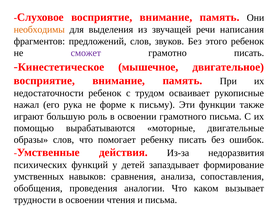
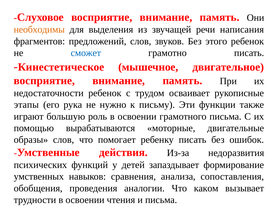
сможет colour: purple -> blue (86, 53)
нажал: нажал -> этапы (26, 105)
форме: форме -> нужно (113, 105)
